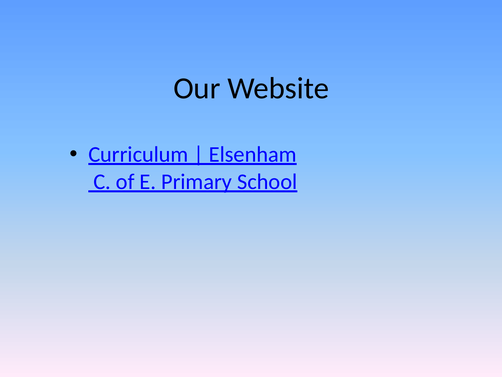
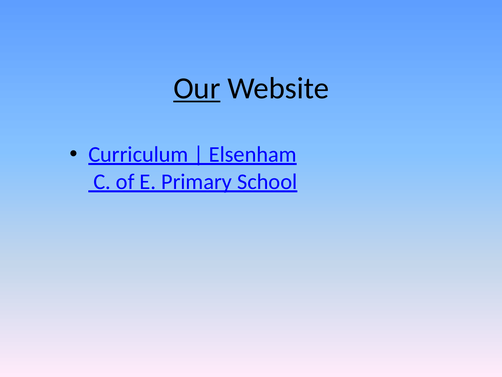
Our underline: none -> present (197, 88)
